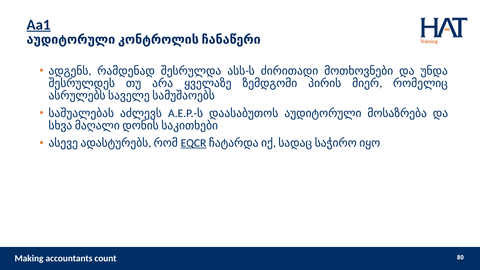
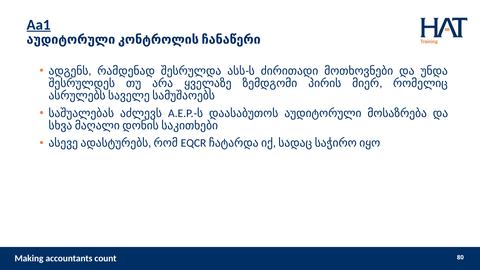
EQCR underline: present -> none (194, 143)
